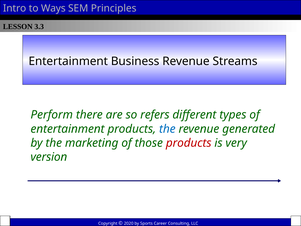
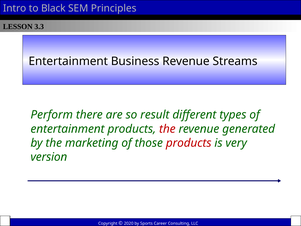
Ways: Ways -> Black (53, 8)
refers: refers -> result (155, 115)
the colour: blue -> red (167, 129)
